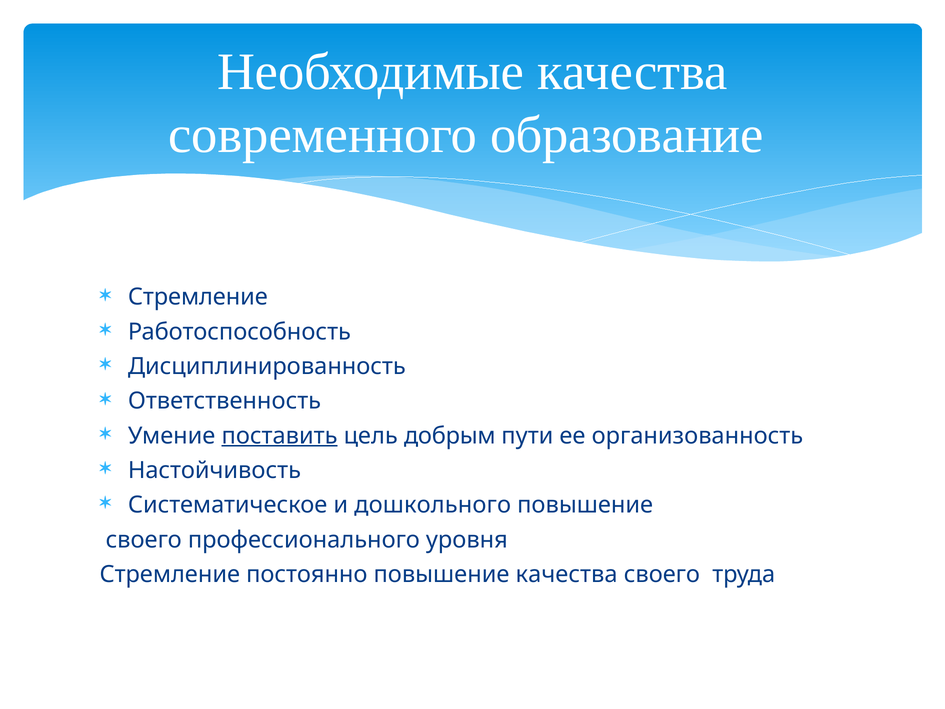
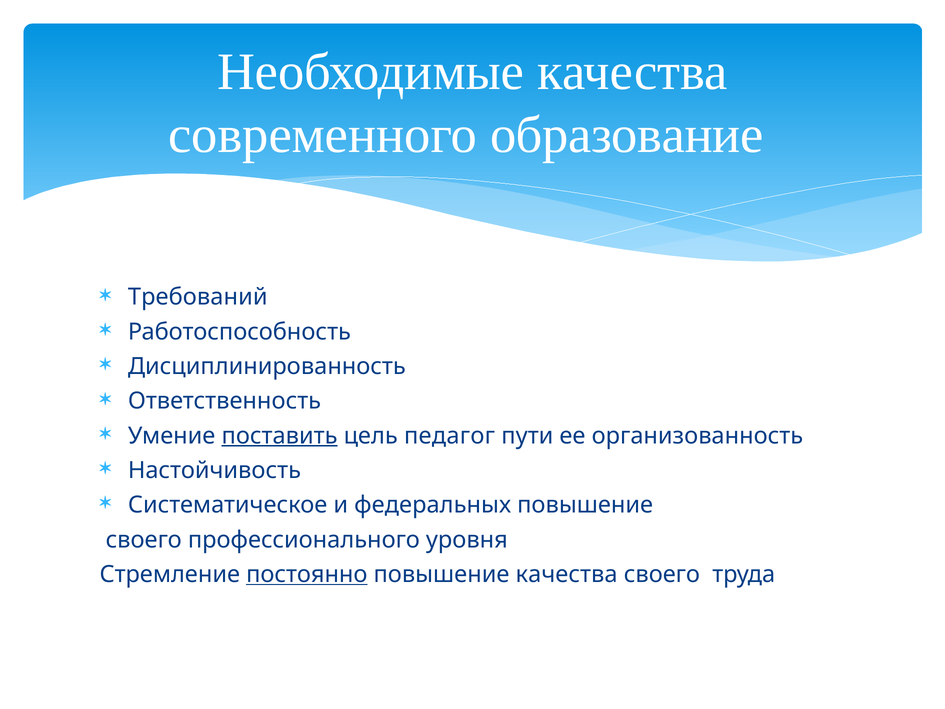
Стремление: Стремление -> Требований (198, 297)
добрым: добрым -> педагог (450, 436)
дошкольного: дошкольного -> федеральных (433, 505)
постоянно underline: none -> present (307, 574)
